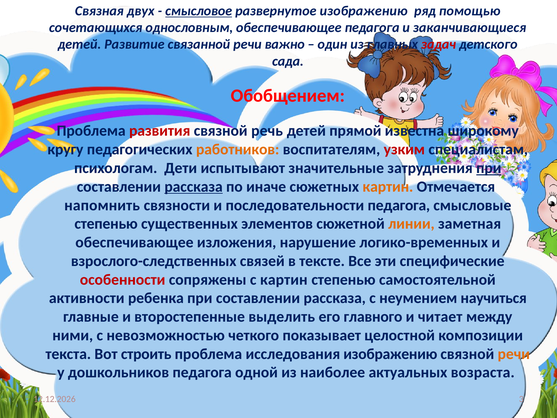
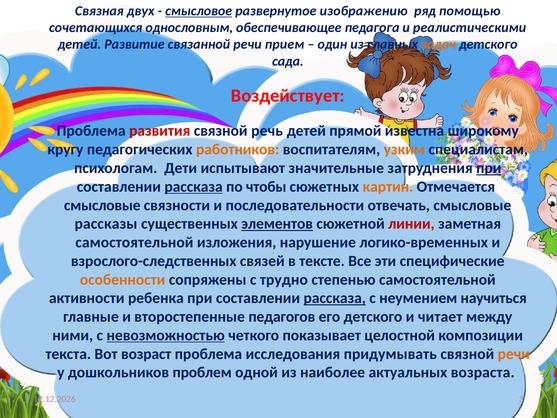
заканчивающиеся: заканчивающиеся -> реалистическими (470, 28)
важно: важно -> прием (285, 44)
задач colour: red -> orange (439, 44)
Обобщением: Обобщением -> Воздействует (288, 96)
узким colour: red -> orange (404, 149)
иначе: иначе -> чтобы (266, 187)
напомнить: напомнить -> смысловые (102, 205)
последовательности педагога: педагога -> отвечать (399, 205)
степенью: степенью -> рассказы (106, 224)
элементов underline: none -> present (277, 224)
линии colour: orange -> red (411, 224)
обеспечивающее: обеспечивающее -> самостоятельной (134, 242)
особенности colour: red -> orange (123, 279)
с картин: картин -> трудно (284, 279)
рассказа underline: none -> present (335, 298)
выделить: выделить -> педагогов (282, 317)
его главного: главного -> детского (373, 317)
невозможностью underline: none -> present (166, 335)
строить: строить -> возраст (146, 354)
исследования изображению: изображению -> придумывать (390, 354)
дошкольников педагога: педагога -> проблем (202, 372)
